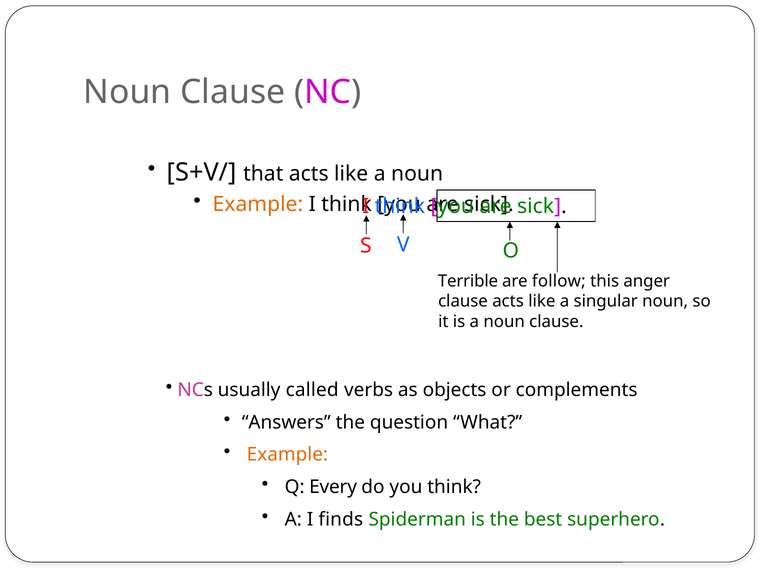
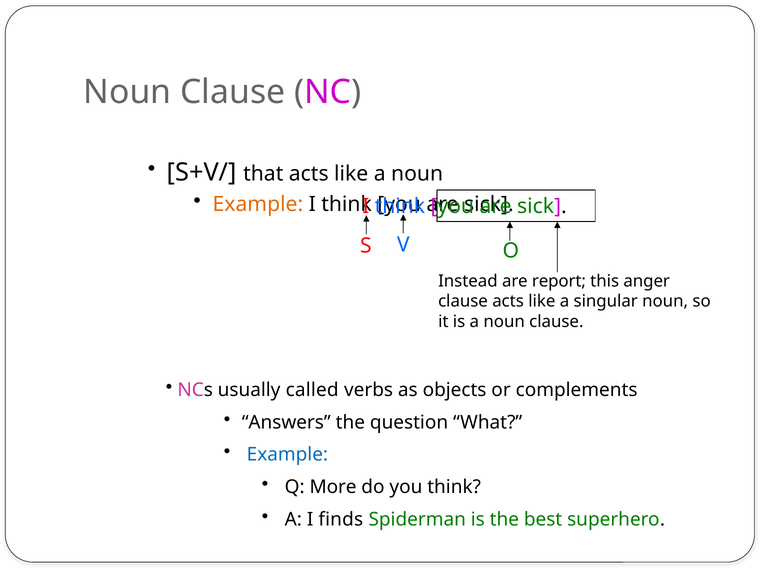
Terrible: Terrible -> Instead (468, 281)
follow: follow -> report (559, 281)
Example colour: orange -> blue (287, 455)
Every: Every -> More (333, 487)
